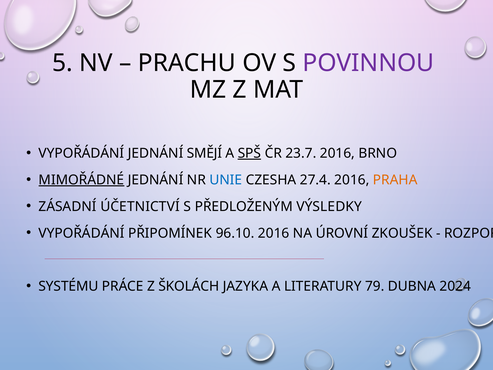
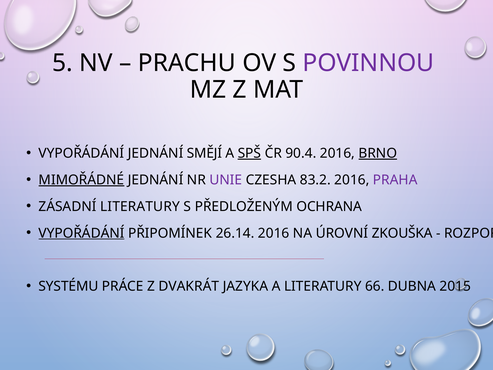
23.7: 23.7 -> 90.4 (301, 153)
BRNO underline: none -> present (378, 153)
UNIE colour: blue -> purple (226, 180)
27.4: 27.4 -> 83.2 (315, 180)
PRAHA colour: orange -> purple (395, 180)
ZÁSADNÍ ÚČETNICTVÍ: ÚČETNICTVÍ -> LITERATURY (140, 206)
VÝSLEDKY: VÝSLEDKY -> OCHRANA (329, 206)
VYPOŘÁDÁNÍ underline: none -> present (82, 233)
96.10: 96.10 -> 26.14 (235, 233)
ZKOUŠEK: ZKOUŠEK -> ZKOUŠKA (402, 233)
ŠKOLÁCH: ŠKOLÁCH -> DVAKRÁT (189, 286)
79: 79 -> 66 (375, 286)
2024: 2024 -> 2015 (455, 286)
